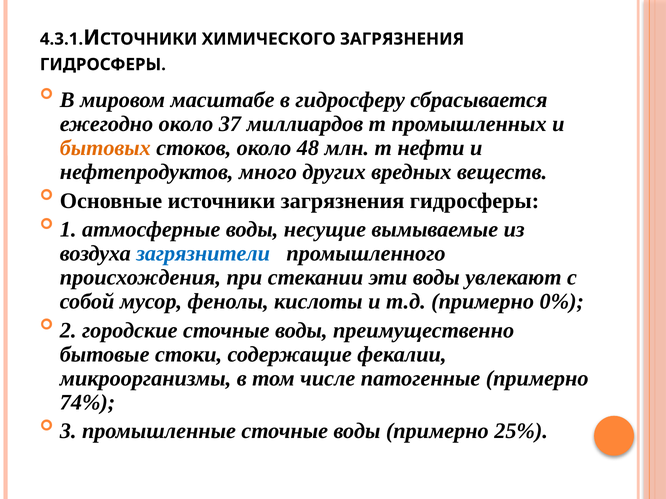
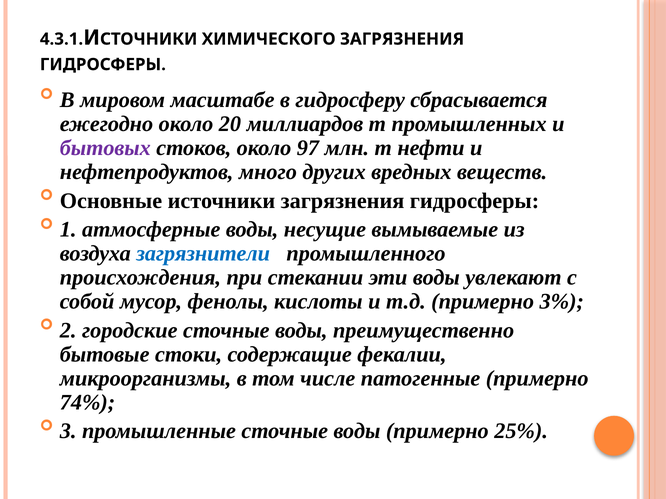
37: 37 -> 20 (230, 124)
бытовых colour: orange -> purple (105, 148)
48: 48 -> 97 (308, 148)
0%: 0% -> 3% (562, 302)
